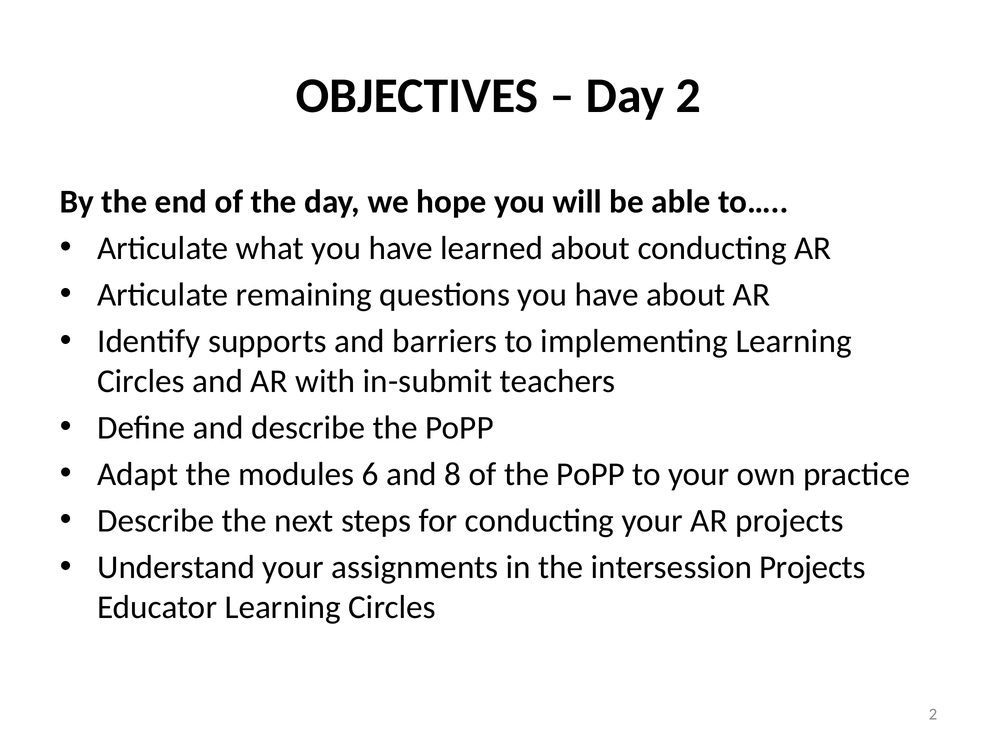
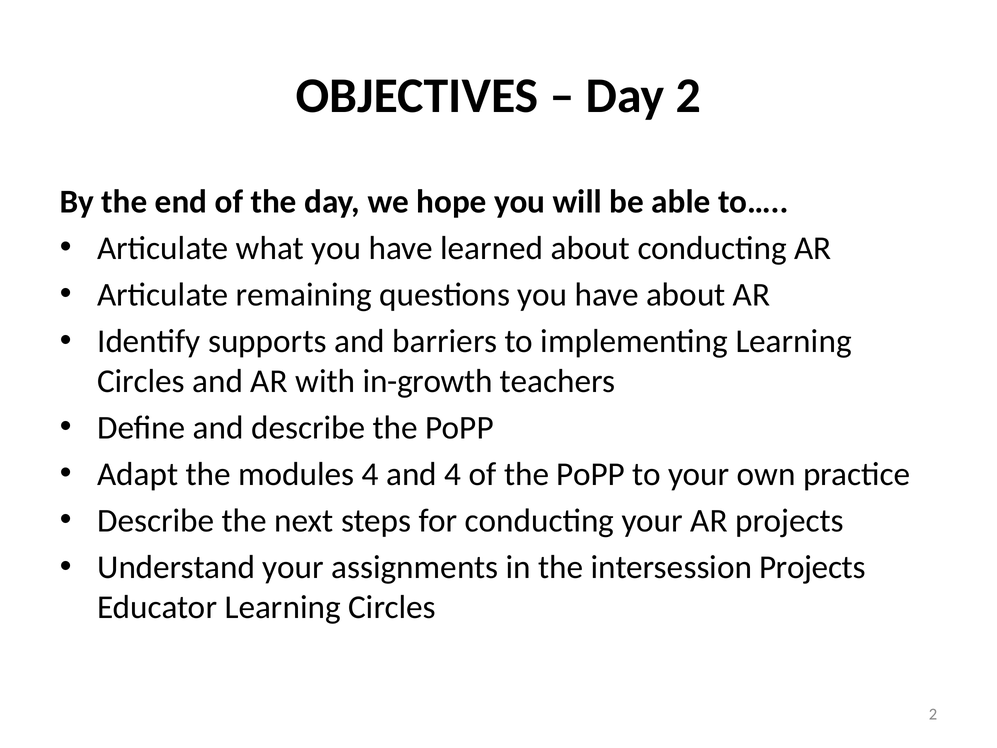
in-submit: in-submit -> in-growth (428, 381)
modules 6: 6 -> 4 (370, 474)
and 8: 8 -> 4 (453, 474)
